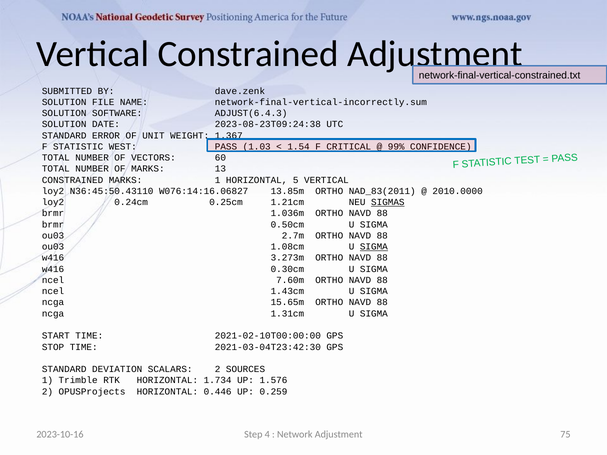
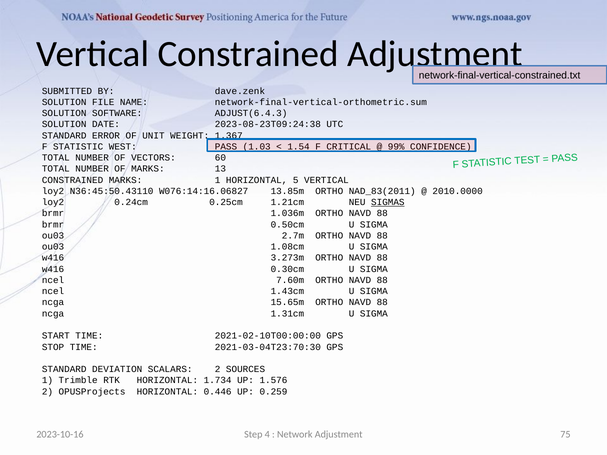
network-final-vertical-incorrectly.sum: network-final-vertical-incorrectly.sum -> network-final-vertical-orthometric.sum (321, 102)
SIGMA underline: present -> none (374, 247)
2021-03-04T23:42:30: 2021-03-04T23:42:30 -> 2021-03-04T23:70:30 (268, 347)
